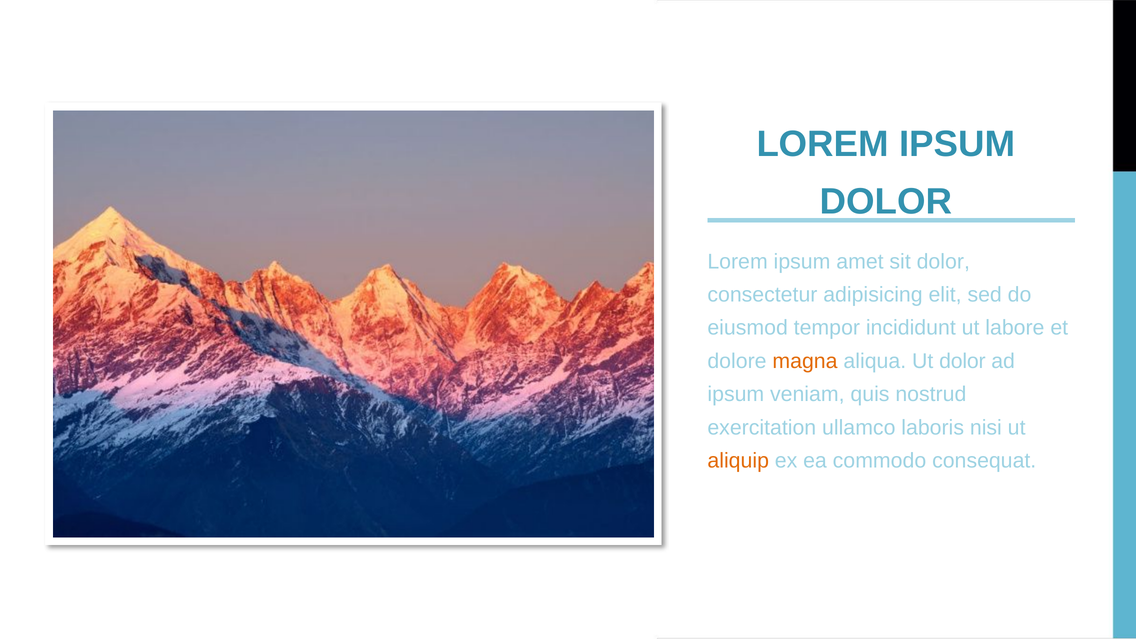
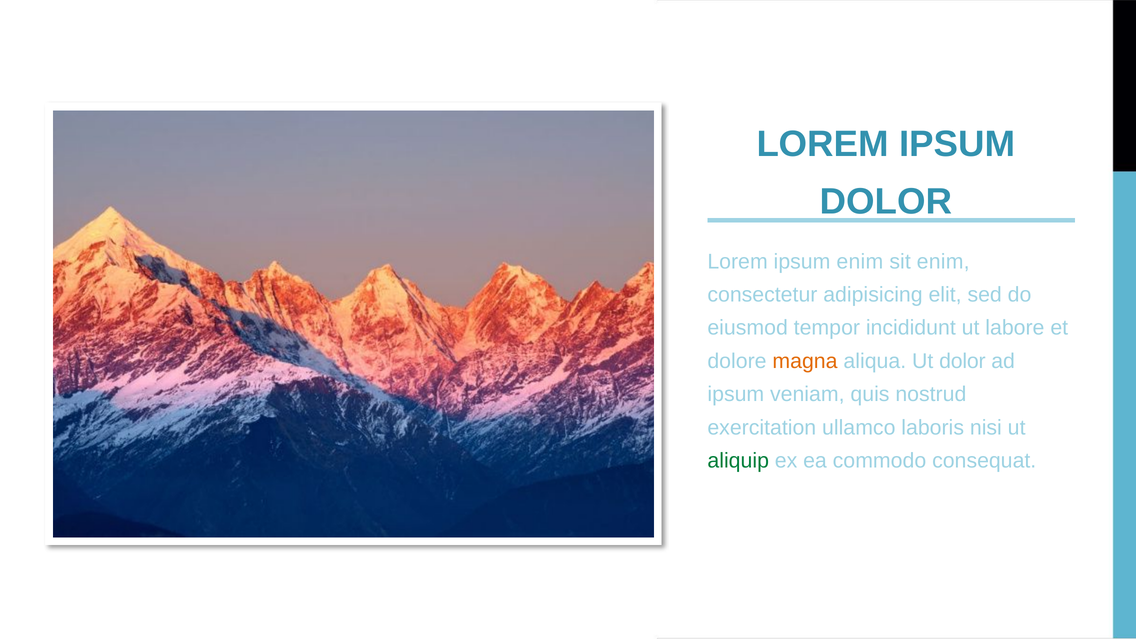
ipsum amet: amet -> enim (860, 262)
sit dolor: dolor -> enim (943, 262)
aliquip colour: orange -> green (738, 461)
